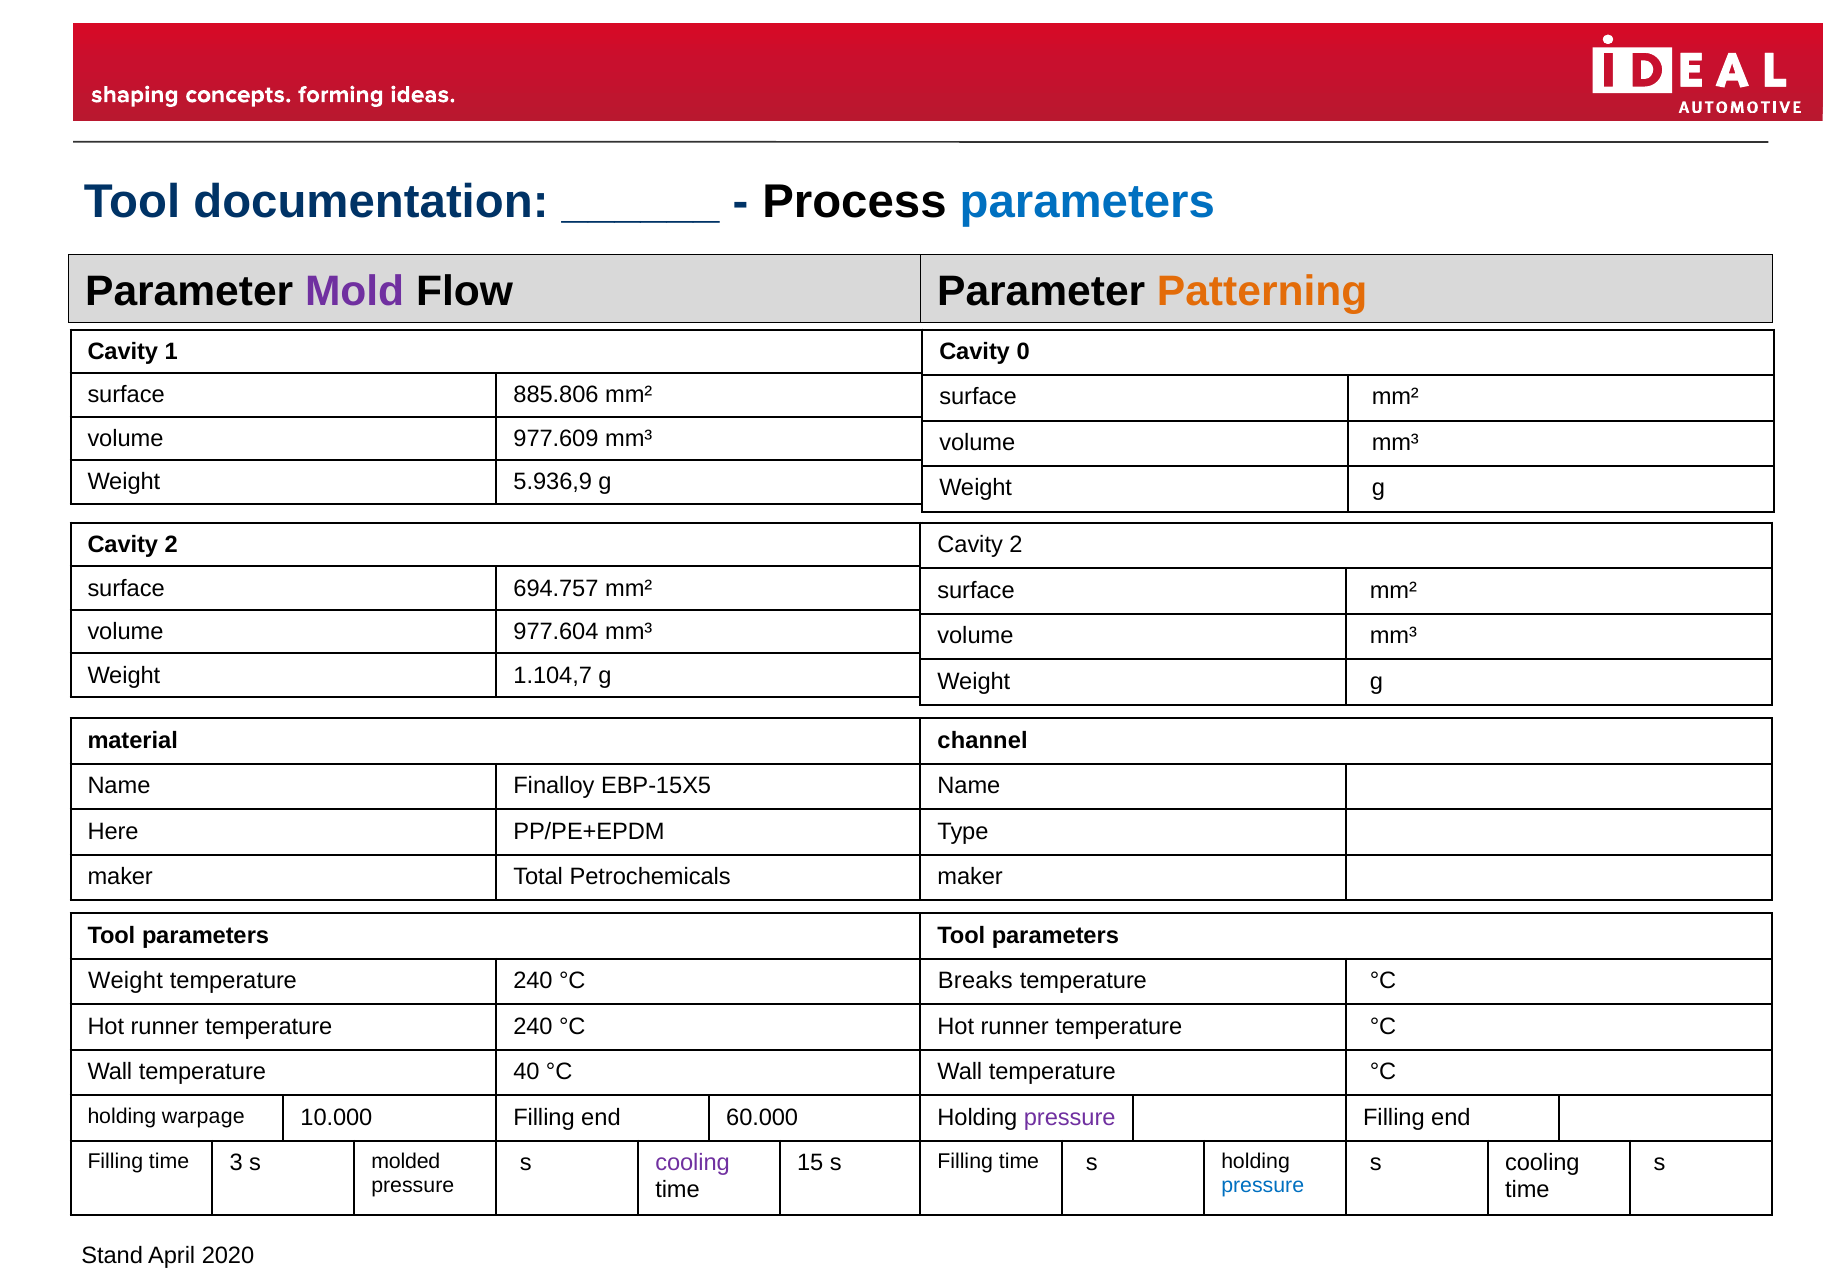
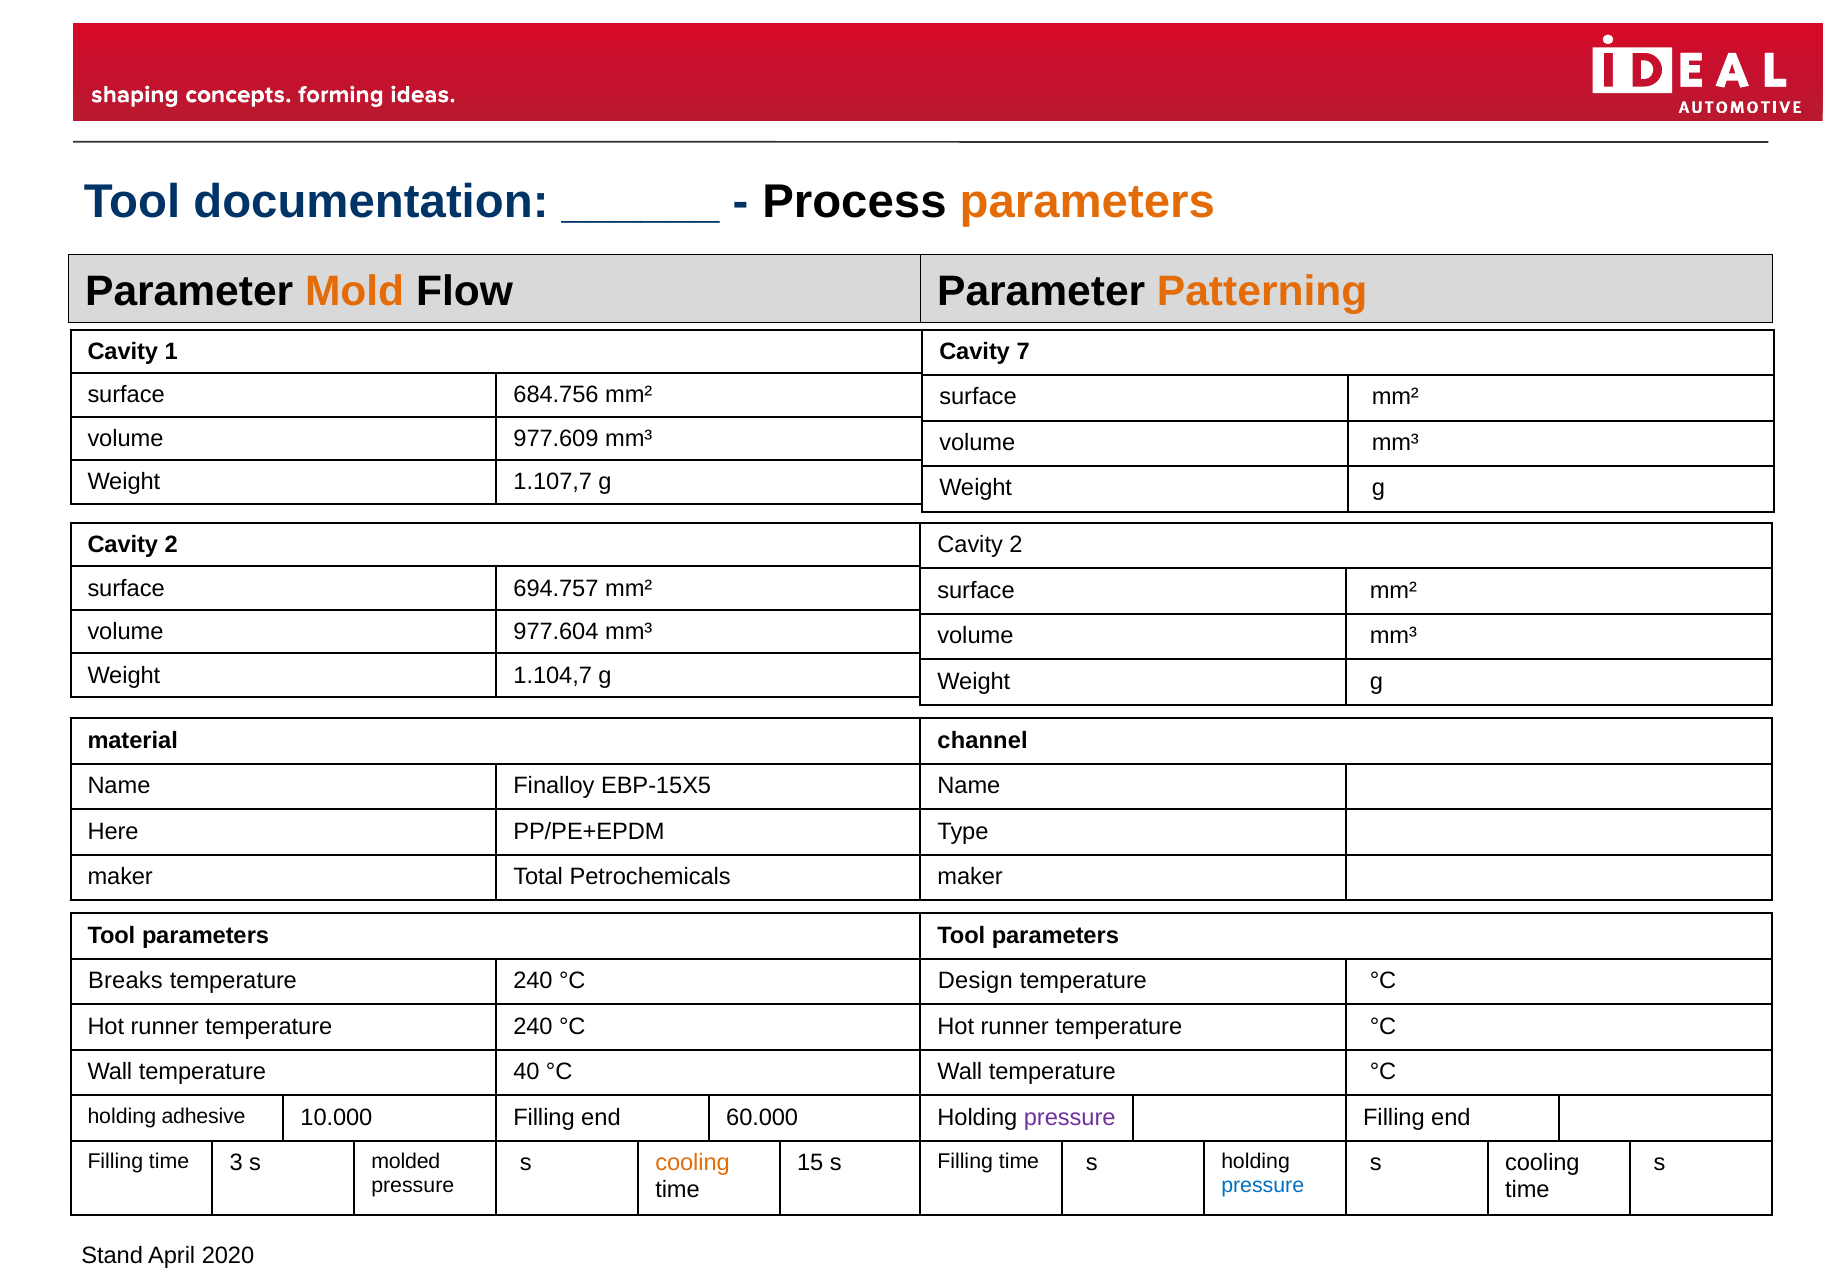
parameters colour: blue -> orange (1087, 202)
Mold colour: purple -> orange (355, 291)
0: 0 -> 7 (1023, 352)
885.806: 885.806 -> 684.756 (556, 395)
5.936,9: 5.936,9 -> 1.107,7 (553, 482)
Weight: Weight -> Breaks (125, 981)
Breaks: Breaks -> Design (975, 981)
warpage: warpage -> adhesive (203, 1116)
cooling colour: purple -> orange (693, 1163)
